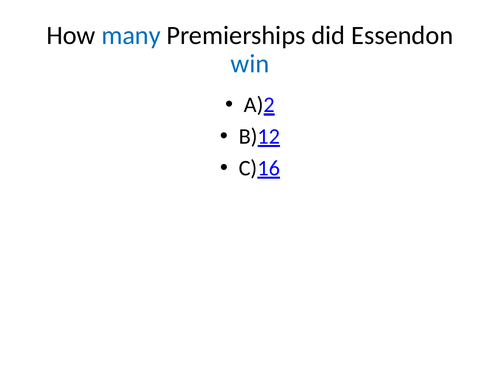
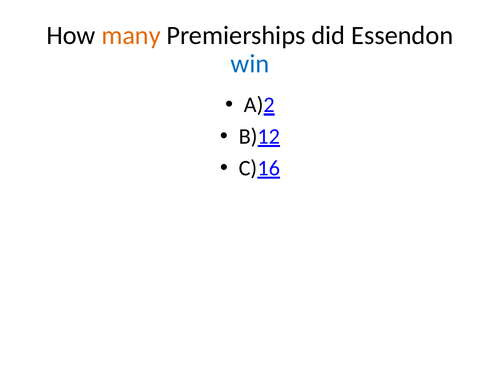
many colour: blue -> orange (131, 35)
